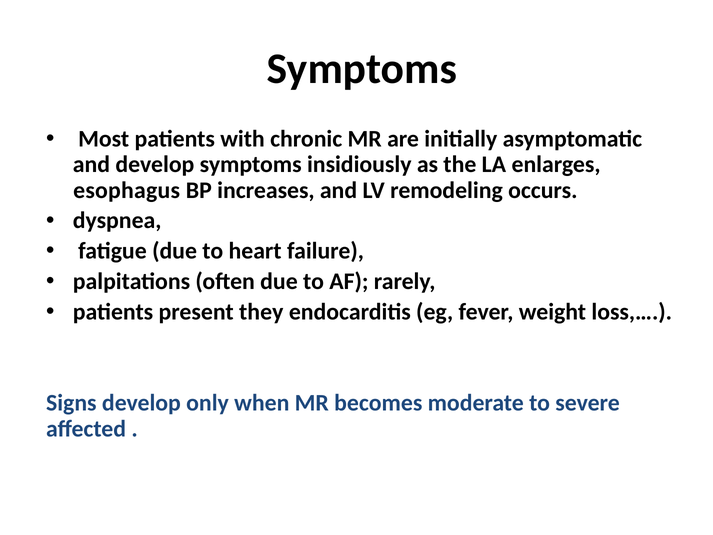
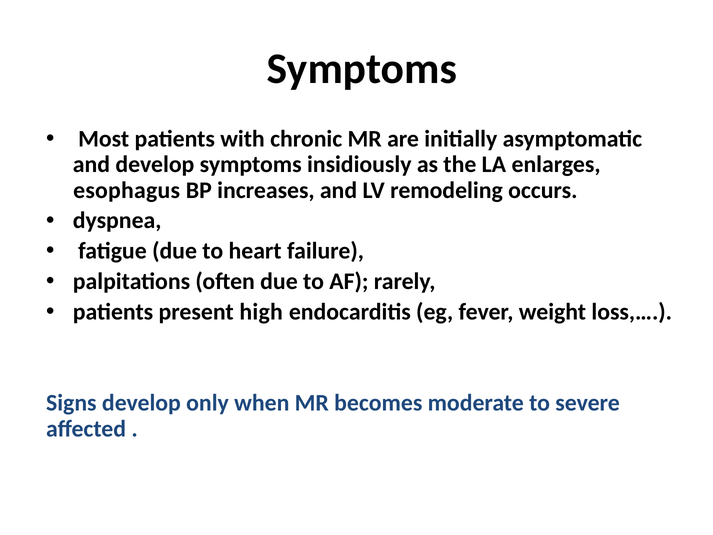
they: they -> high (261, 312)
